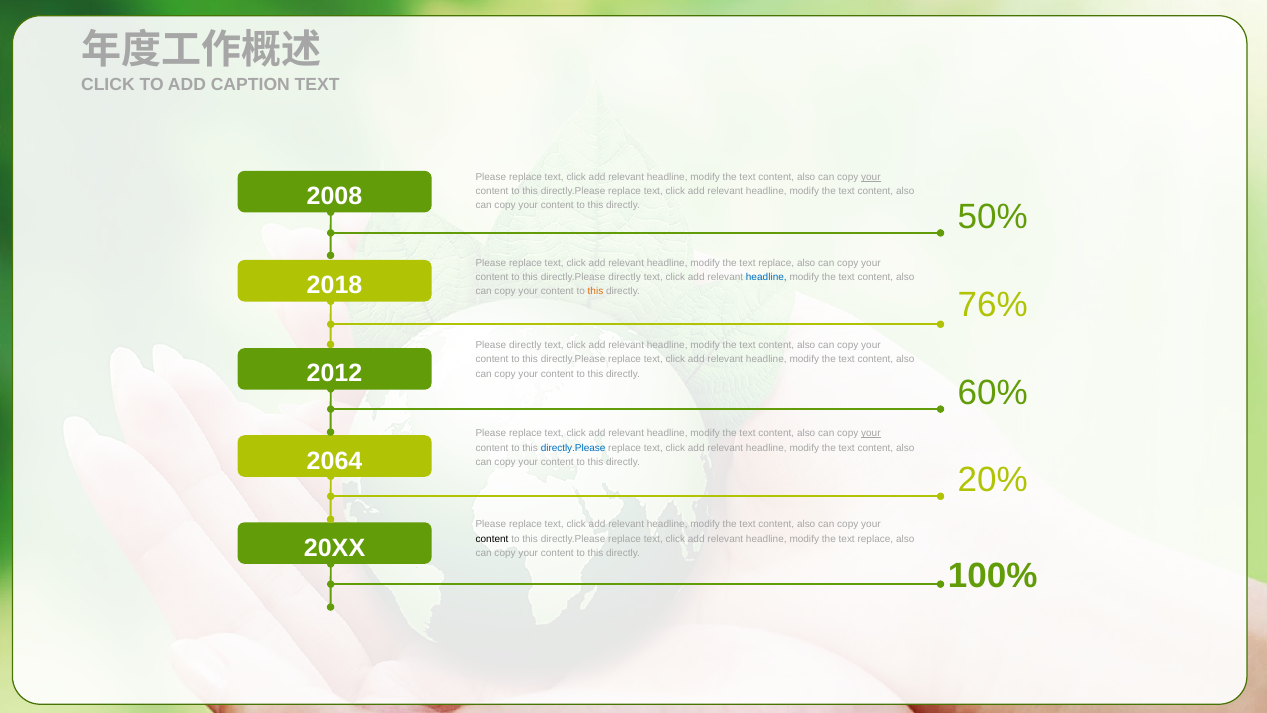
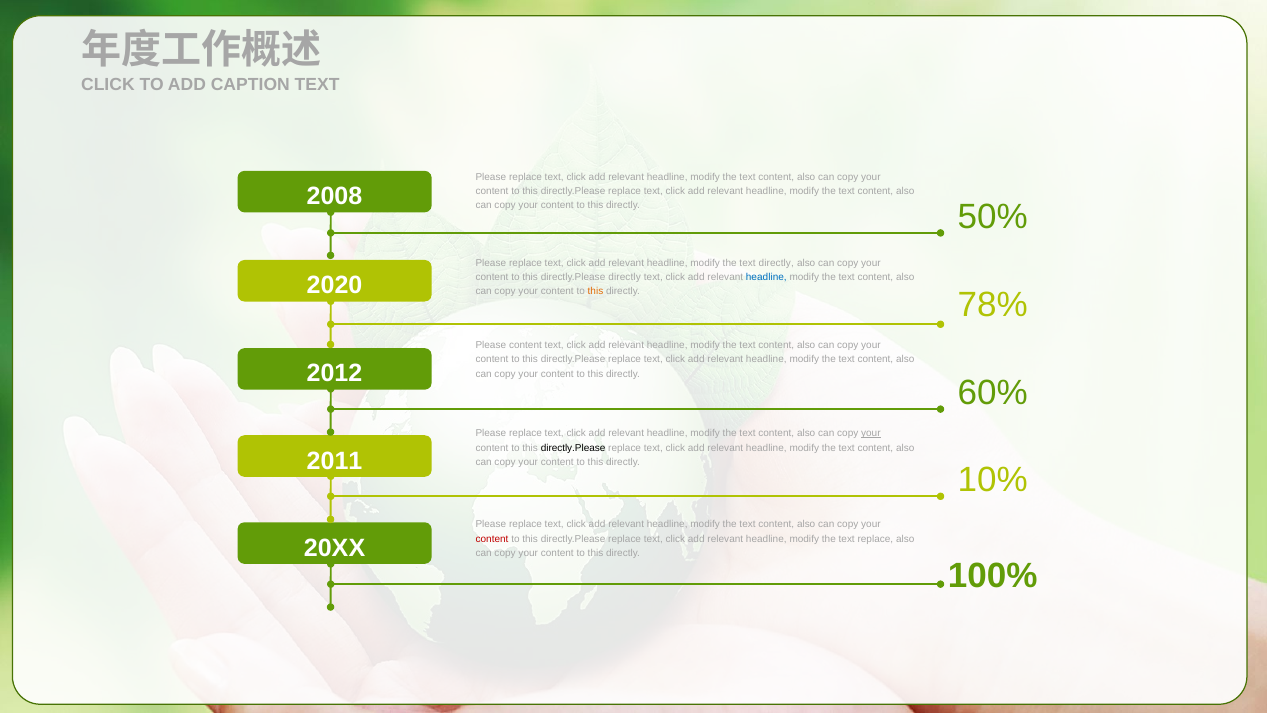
your underline: present -> none (871, 177)
replace: replace -> directly (776, 263)
2018: 2018 -> 2020 (335, 285)
76%: 76% -> 78% (993, 305)
Please directly: directly -> content (525, 345)
directly.Please colour: blue -> black (573, 448)
2064: 2064 -> 2011 (335, 461)
20%: 20% -> 10% (993, 480)
content colour: black -> red (492, 539)
